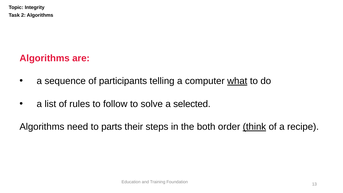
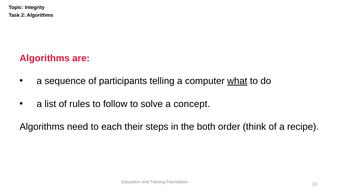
selected: selected -> concept (192, 104)
parts: parts -> each (112, 127)
think underline: present -> none (254, 127)
